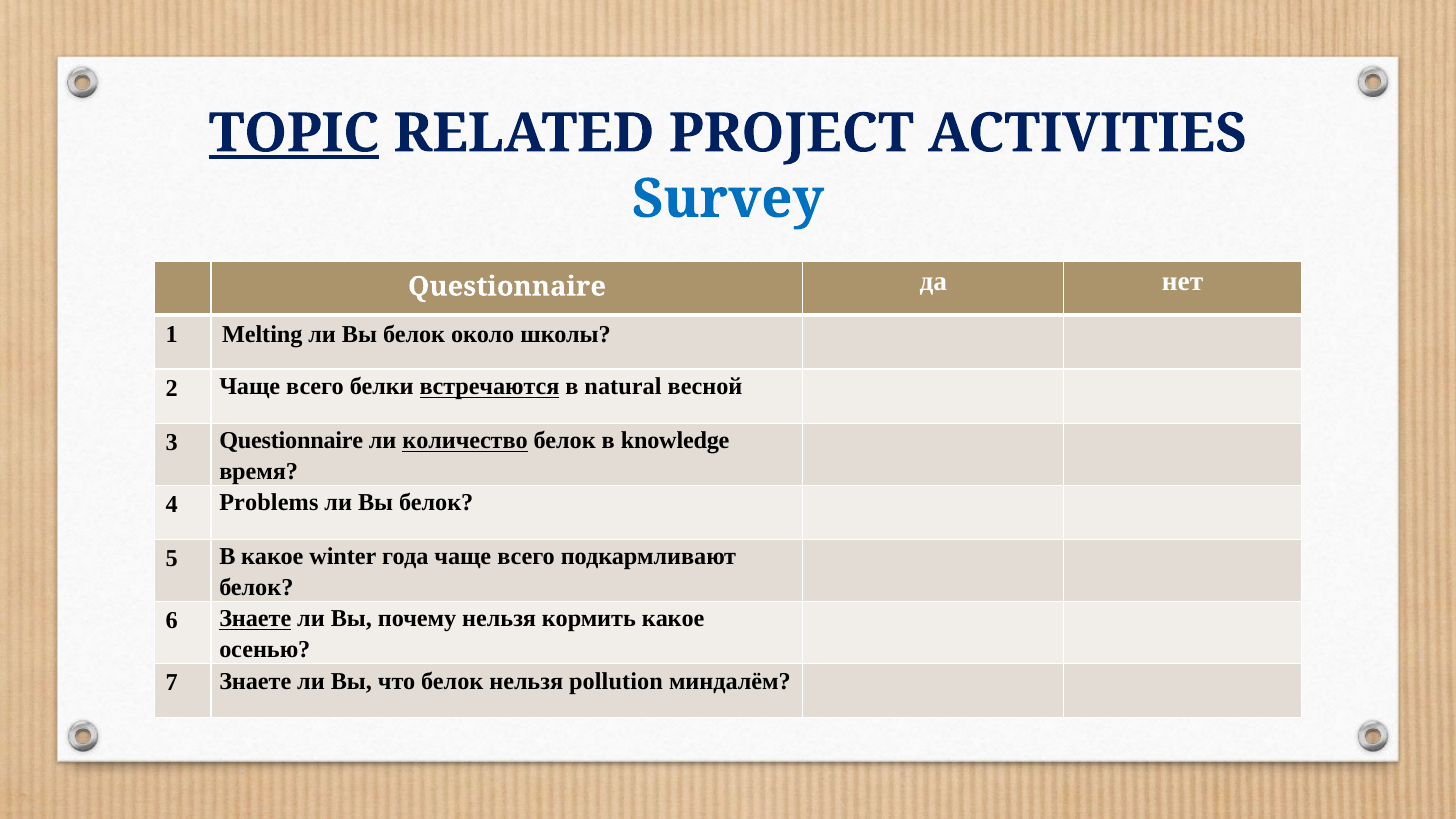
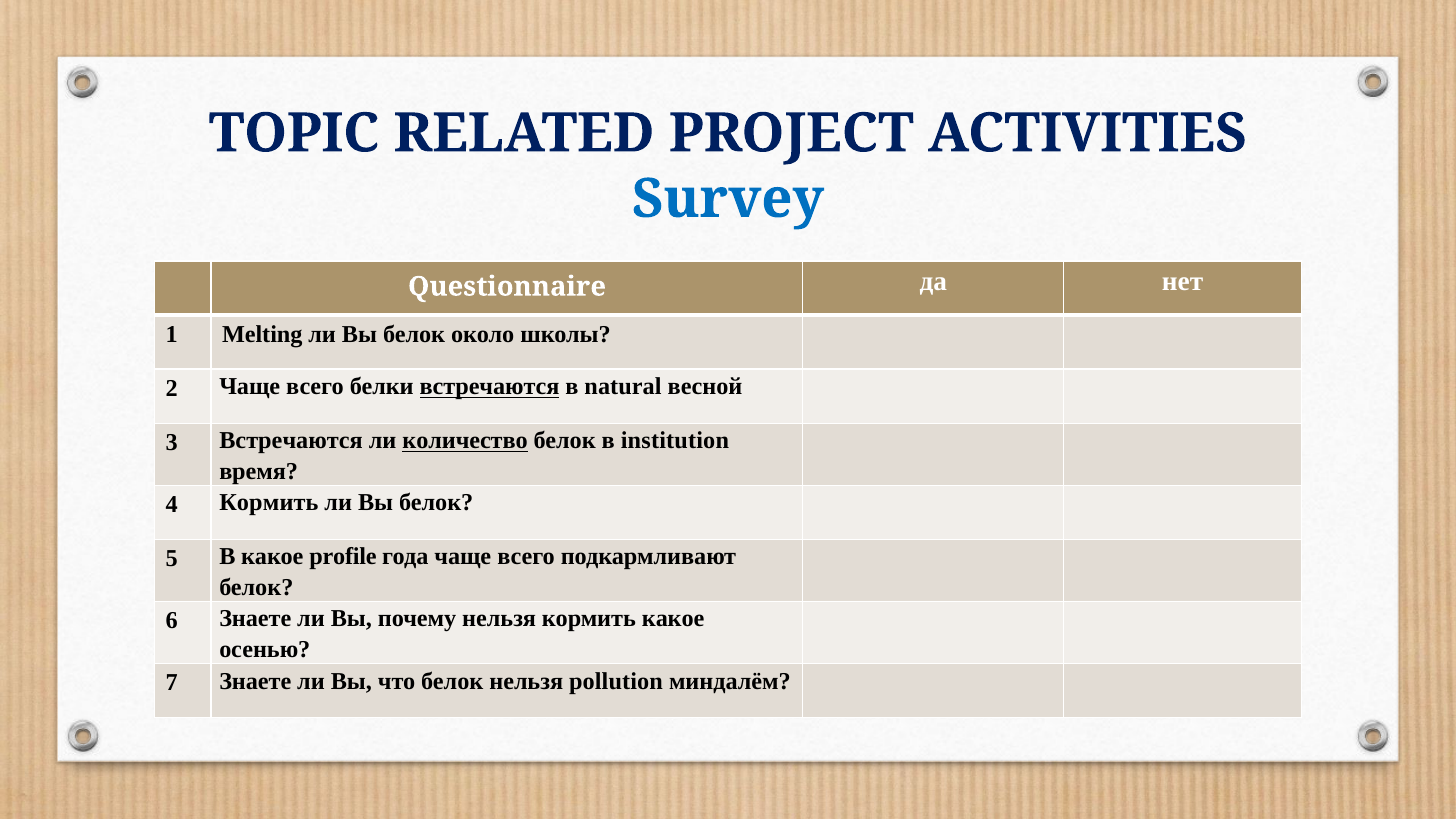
TOPIC underline: present -> none (294, 133)
3 Questionnaire: Questionnaire -> Встречаются (291, 441)
knowledge: knowledge -> institution (675, 441)
4 Problems: Problems -> Кормить (269, 503)
winter: winter -> profile (343, 557)
Знаете underline: present -> none (255, 619)
